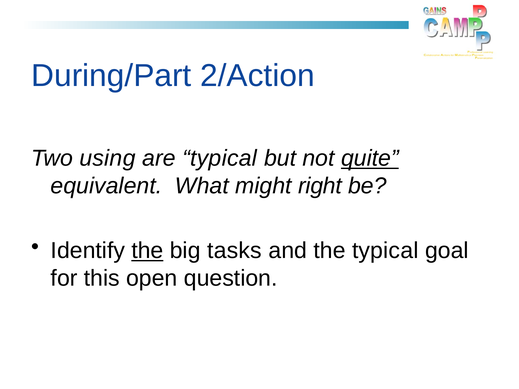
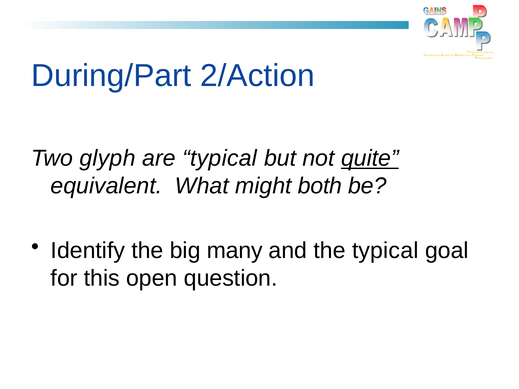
using: using -> glyph (107, 158)
right: right -> both (320, 186)
the underline: present -> none (147, 251)
tasks: tasks -> many (235, 251)
